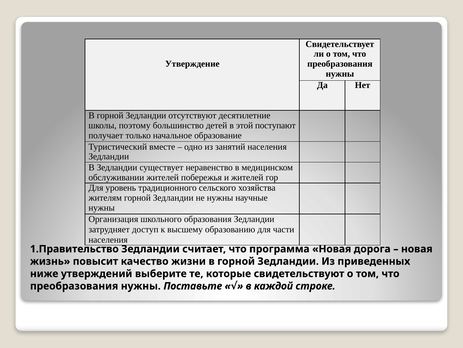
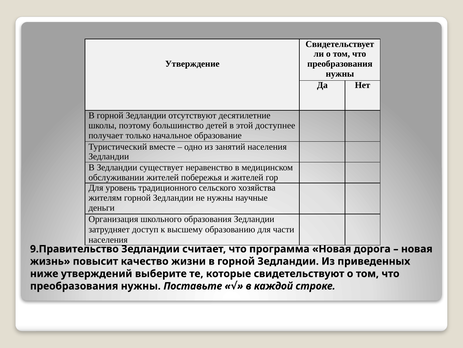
поступают: поступают -> доступнее (275, 125)
нужны: нужны -> деньги (102, 207)
1.Правительство: 1.Правительство -> 9.Правительство (74, 248)
